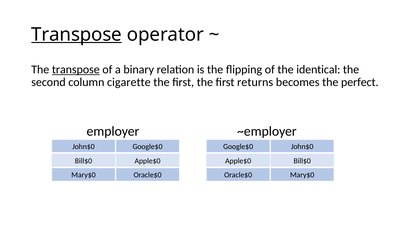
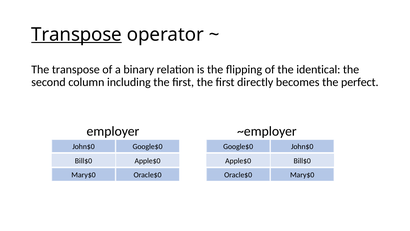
transpose underline: present -> none (76, 69)
cigarette: cigarette -> including (129, 82)
returns: returns -> directly (255, 82)
